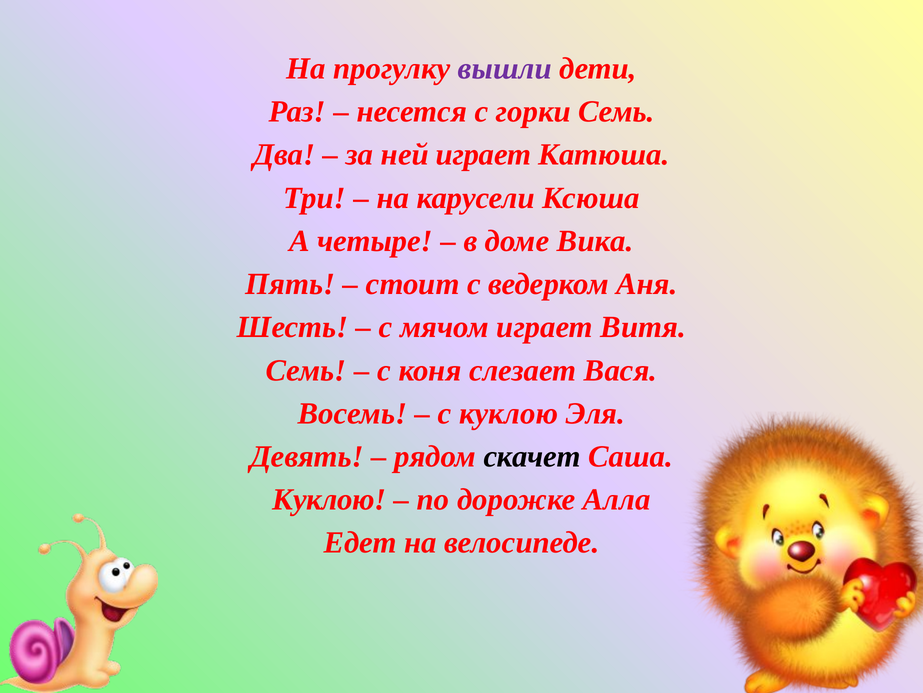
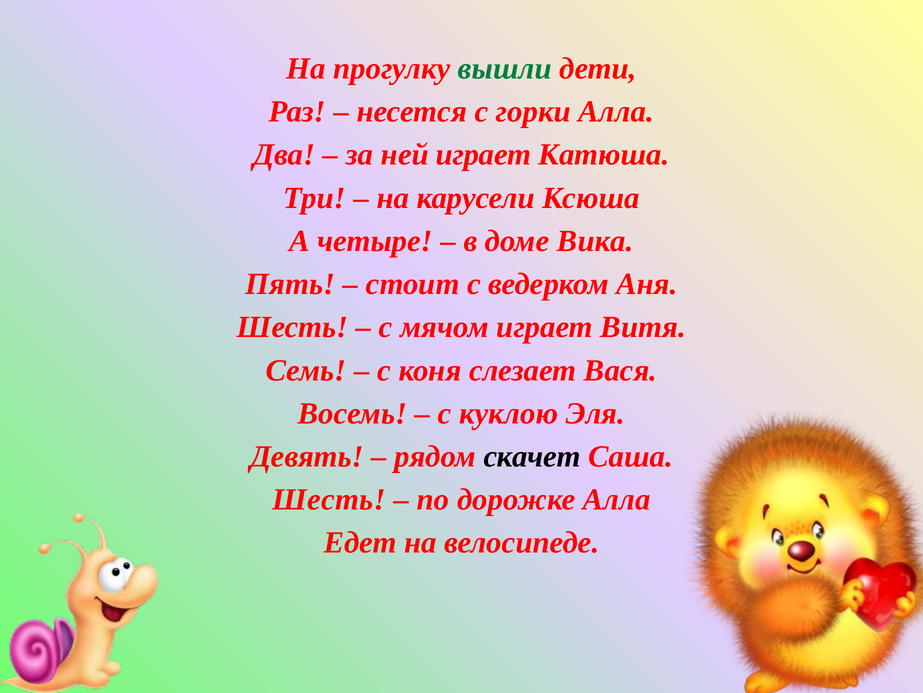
вышли colour: purple -> green (505, 69)
горки Семь: Семь -> Алла (616, 112)
Куклою: Куклою -> Шесть (329, 499)
